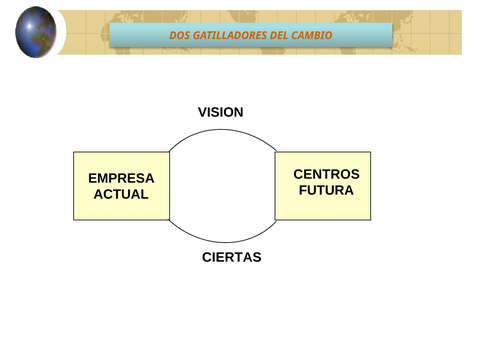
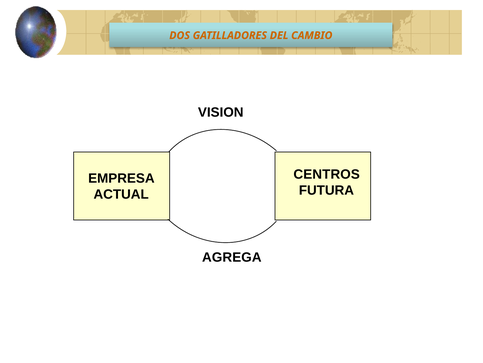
CIERTAS: CIERTAS -> AGREGA (232, 257)
